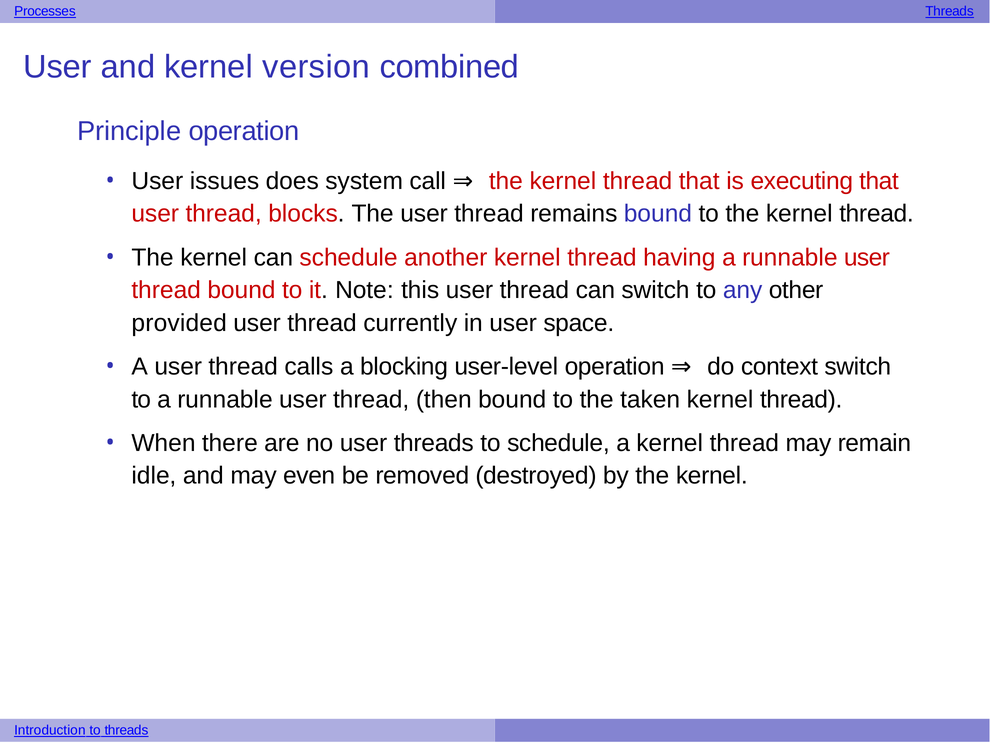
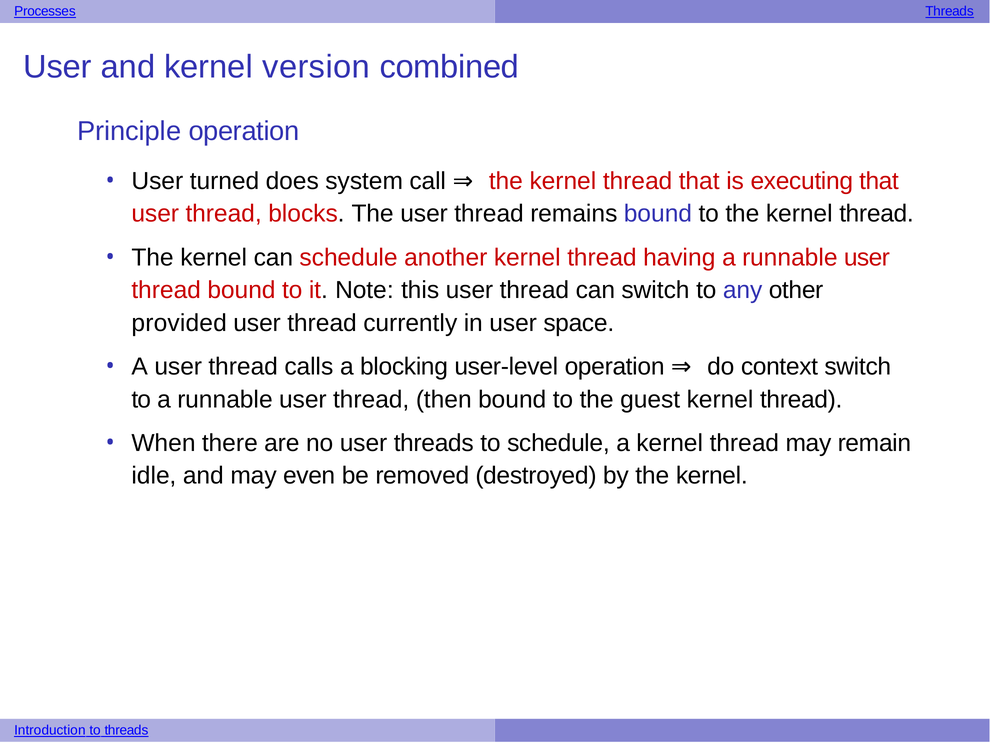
issues: issues -> turned (224, 181)
taken: taken -> guest (650, 400)
